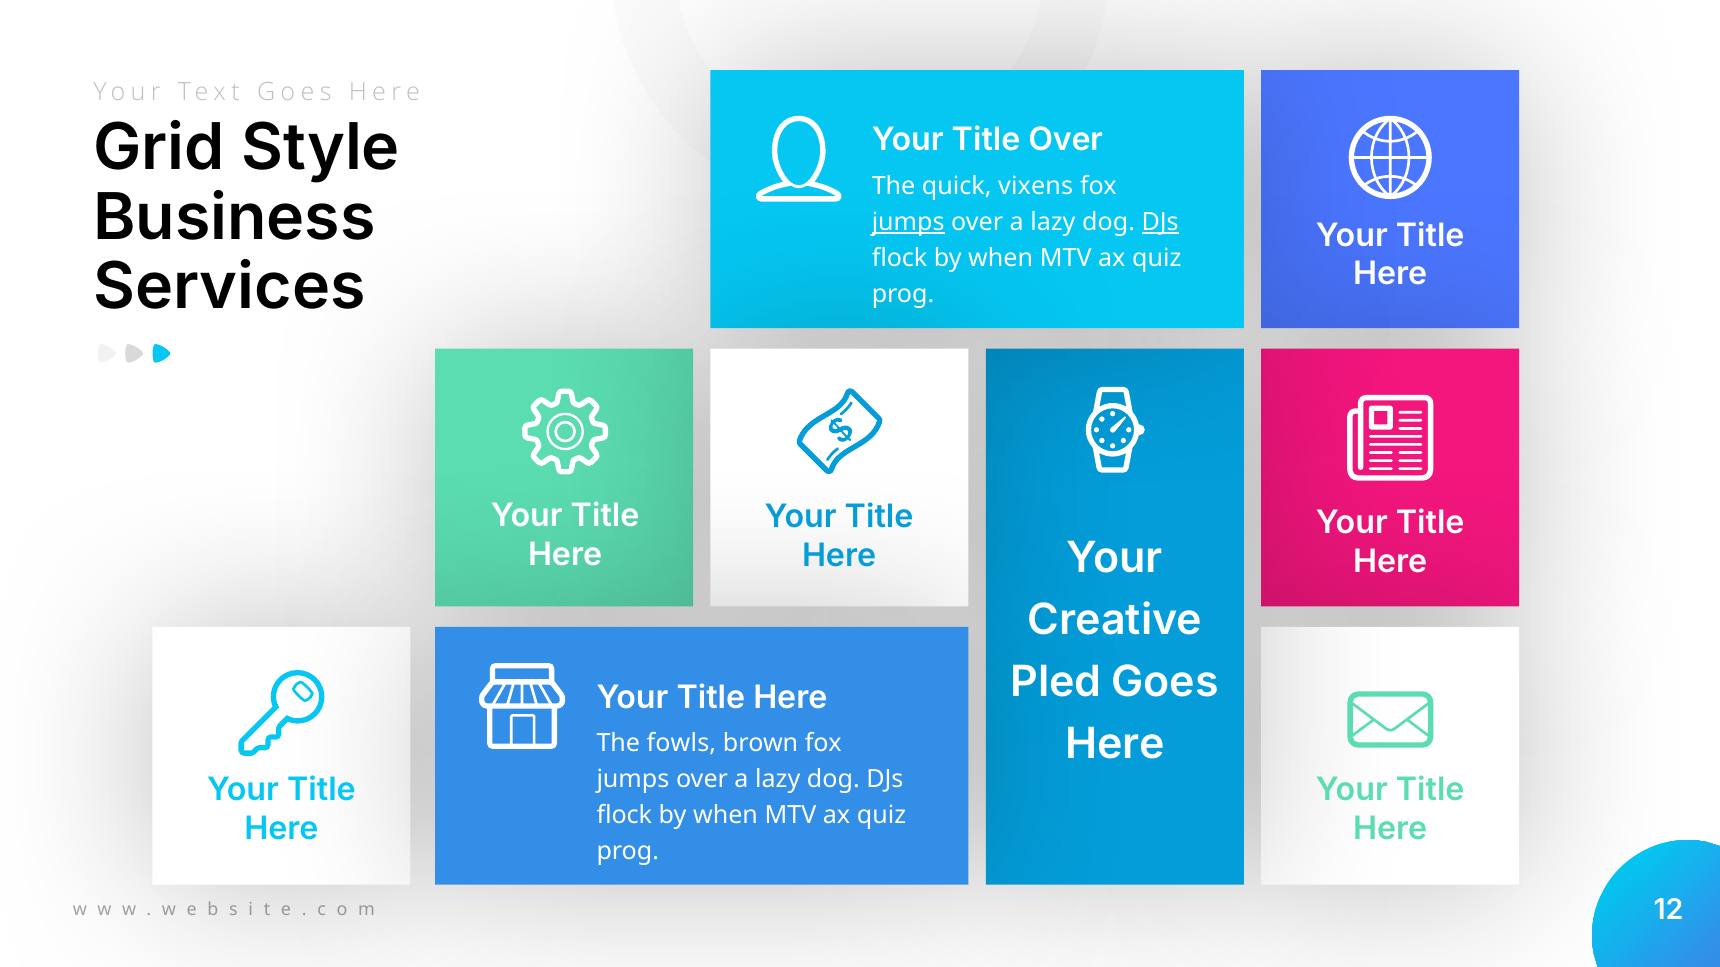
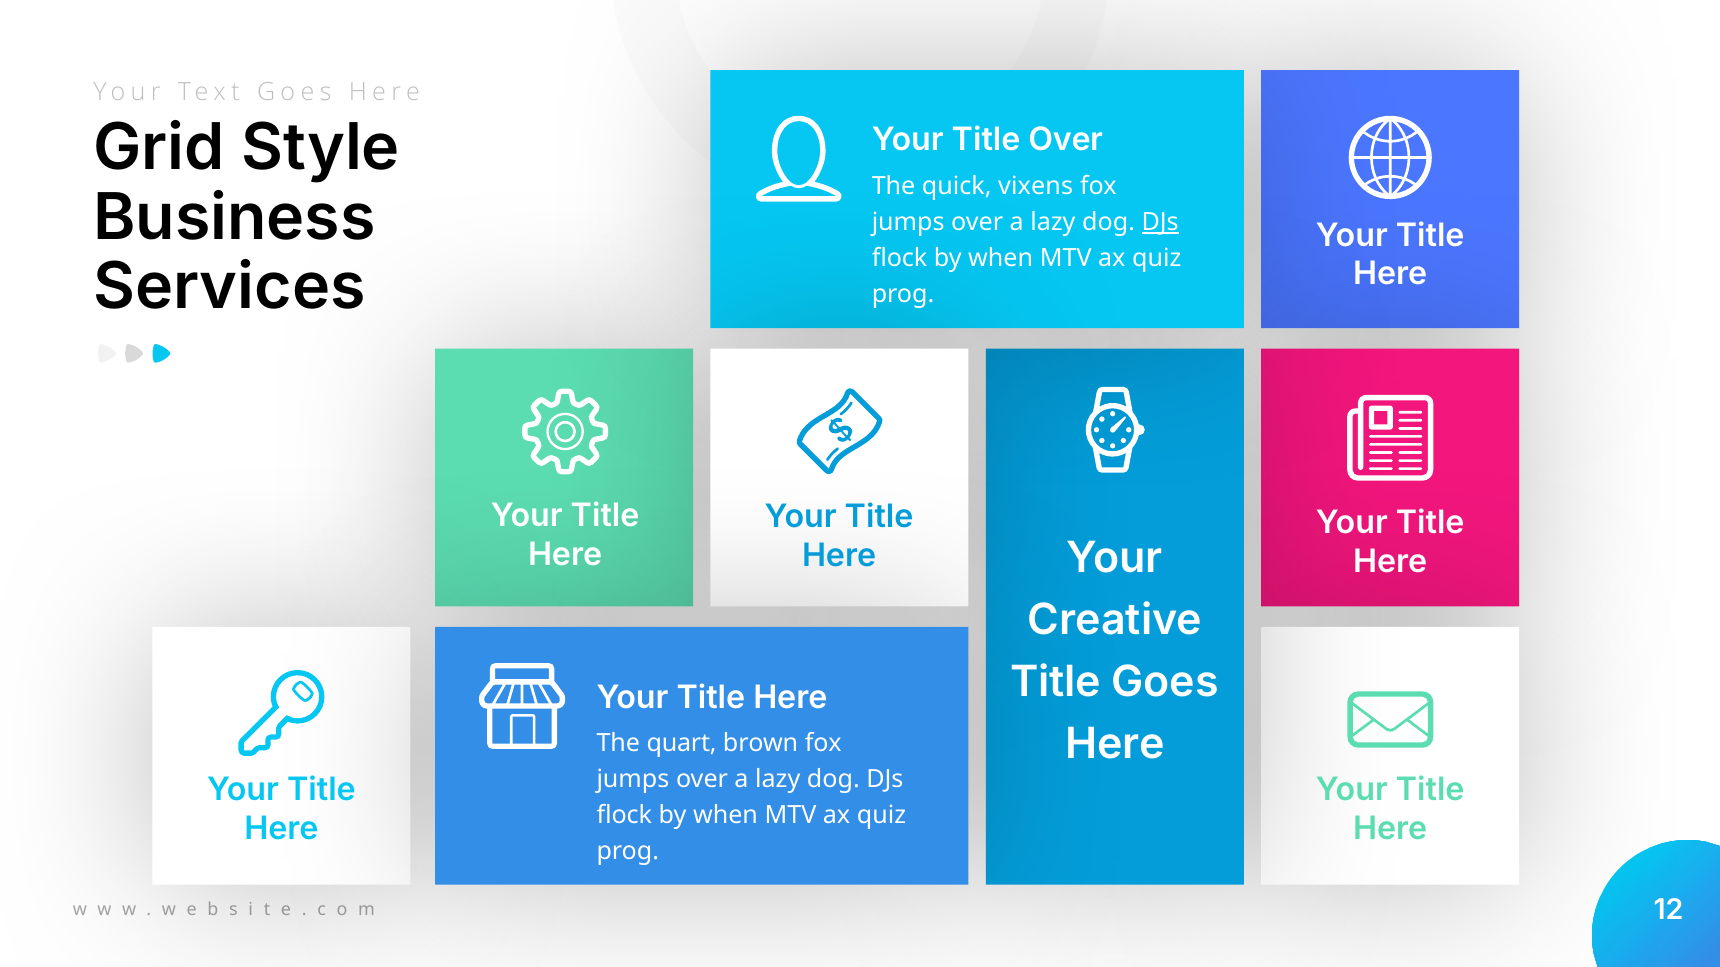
jumps underline: present -> none (908, 222)
Pled: Pled -> Title (1056, 682)
fowls: fowls -> quart (682, 744)
